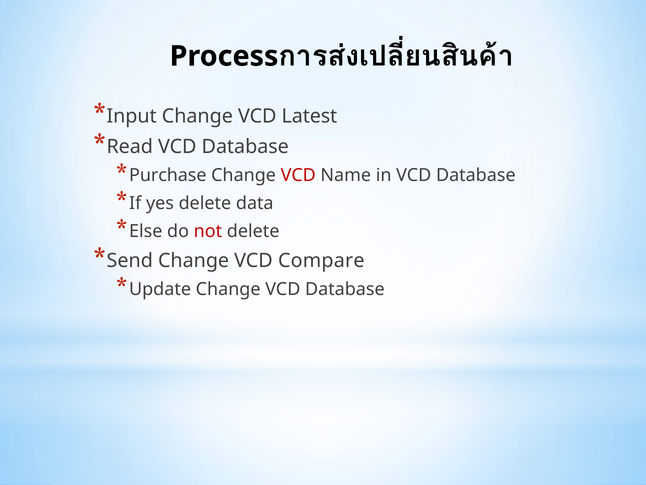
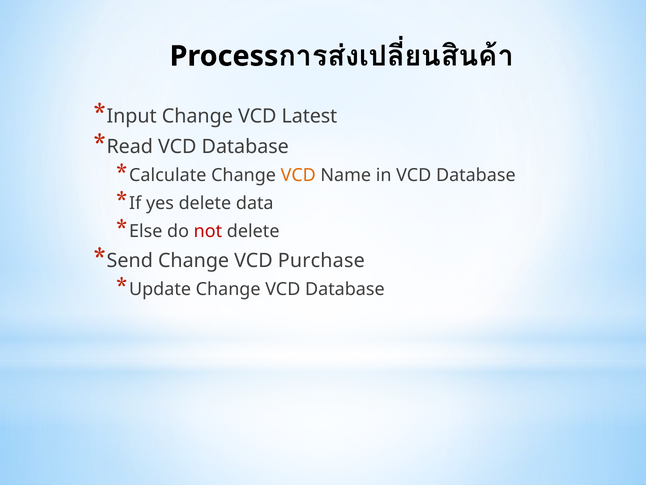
Purchase: Purchase -> Calculate (168, 175)
VCD colour: red -> orange (298, 175)
Compare: Compare -> Purchase (321, 260)
